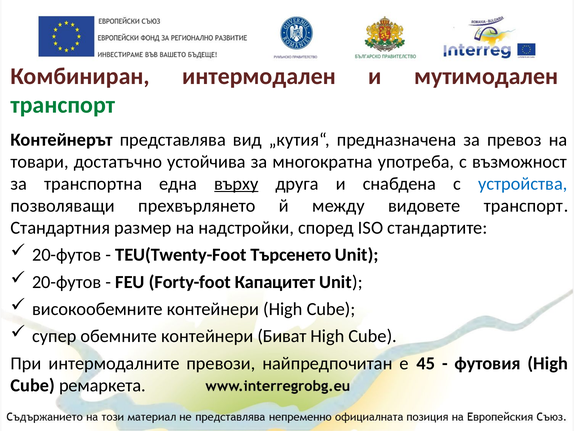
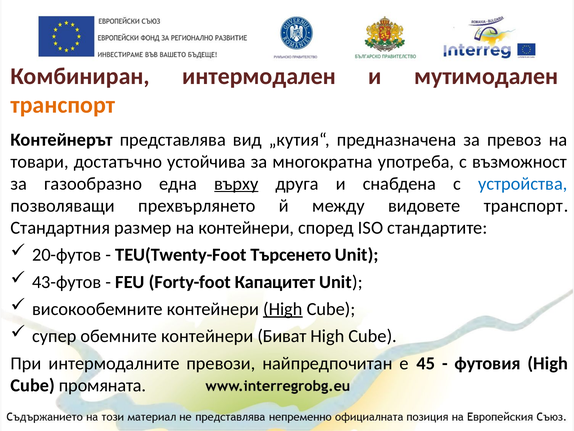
транспорт colour: green -> orange (63, 105)
транспортна: транспортна -> газообразно (93, 183)
на надстройки: надстройки -> контейнери (246, 227)
20-футов: 20-футов -> 43-футов (67, 282)
High underline: none -> present (283, 309)
ремаркета: ремаркета -> промяната (103, 385)
